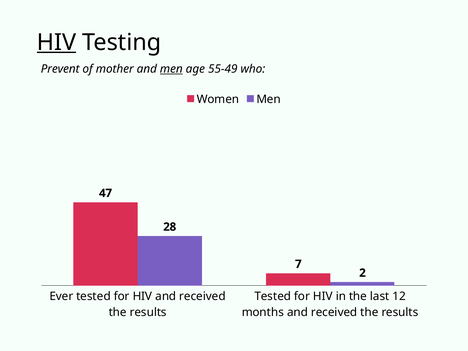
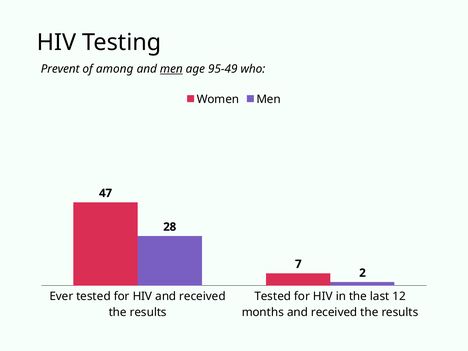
HIV underline: present -> none (56, 42)
mother: mother -> among (115, 69)
55-49: 55-49 -> 95-49 (223, 69)
